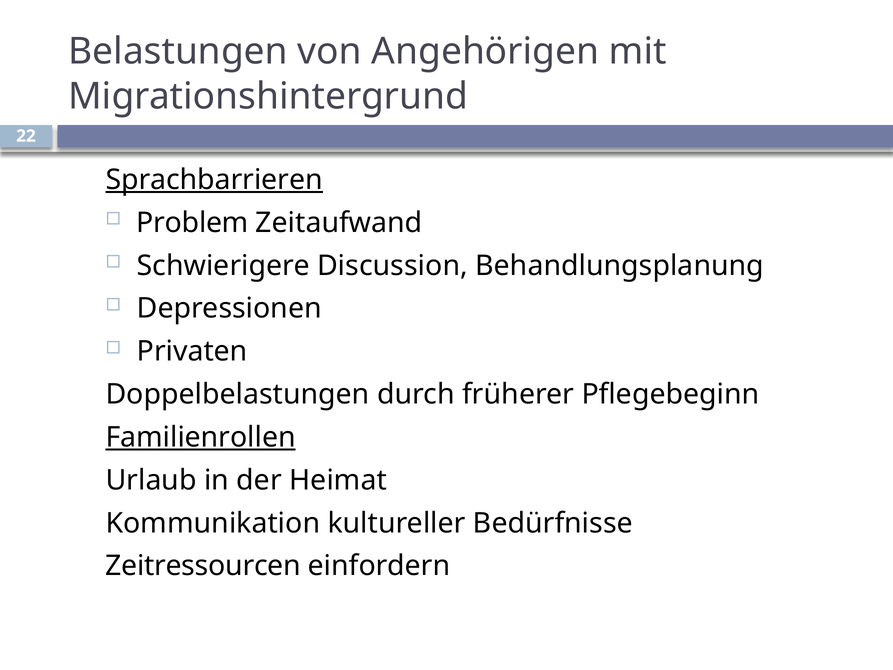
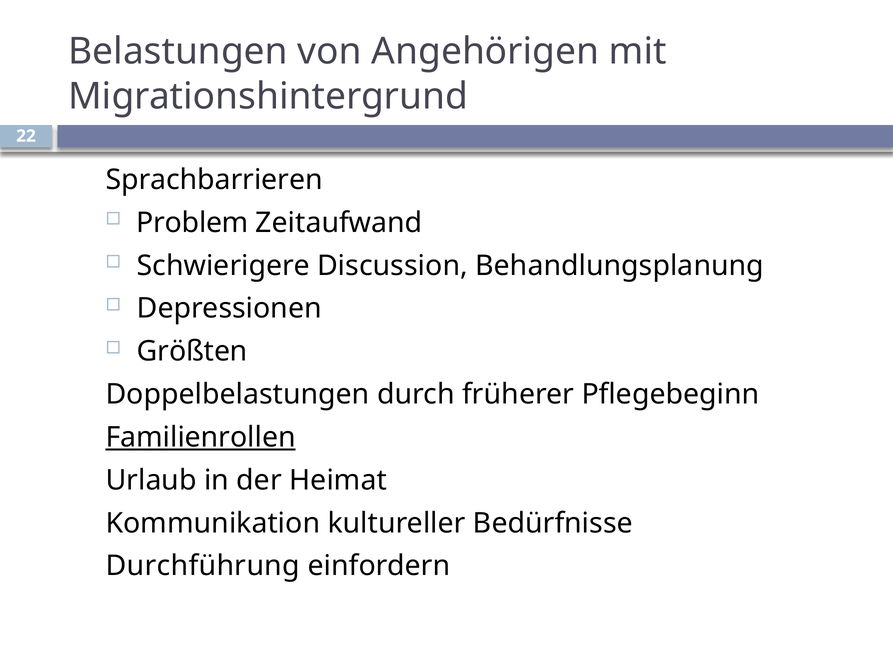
Sprachbarrieren underline: present -> none (214, 180)
Privaten: Privaten -> Größten (192, 351)
Zeitressourcen: Zeitressourcen -> Durchführung (203, 566)
